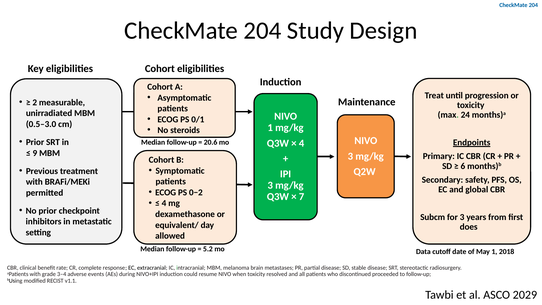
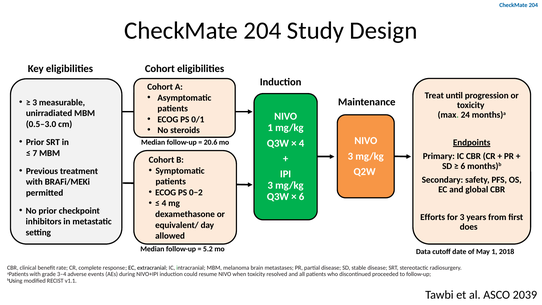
2: 2 -> 3 (35, 102)
9: 9 -> 7 (35, 153)
7: 7 -> 6 (302, 197)
Subcm: Subcm -> Efforts (433, 217)
2029: 2029 -> 2039 (525, 295)
